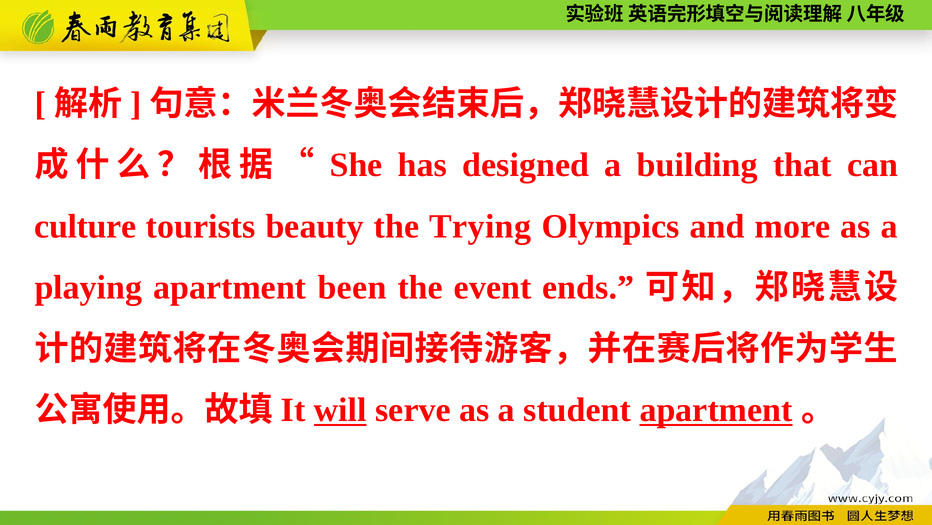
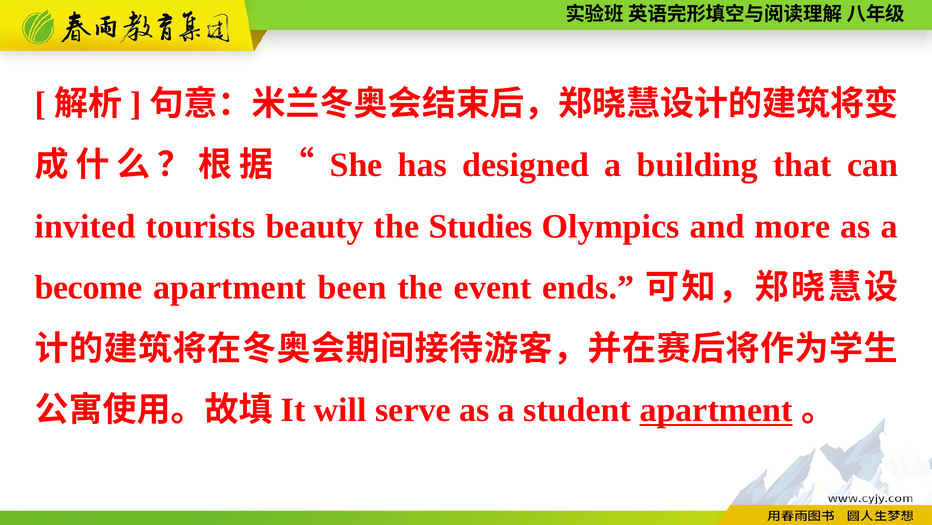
culture: culture -> invited (85, 226)
Trying: Trying -> Studies (481, 226)
playing: playing -> become (89, 287)
will underline: present -> none (340, 410)
